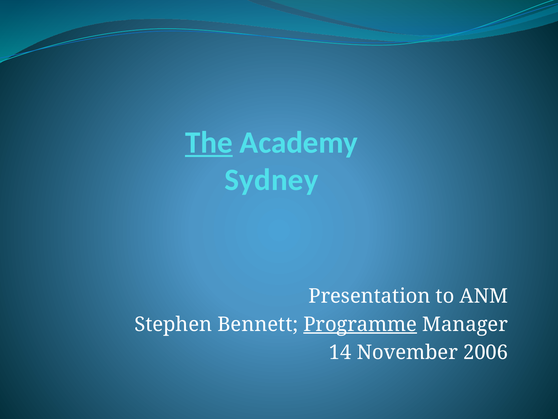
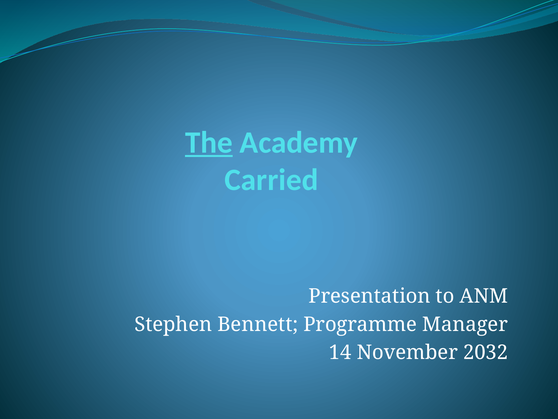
Sydney: Sydney -> Carried (271, 180)
Programme underline: present -> none (360, 324)
2006: 2006 -> 2032 (486, 352)
